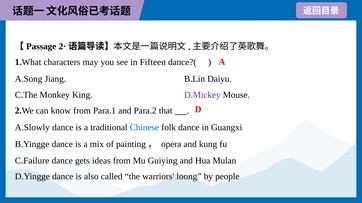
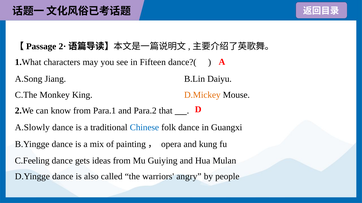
D.Mickey colour: purple -> orange (202, 95)
C.Failure: C.Failure -> C.Feeling (32, 161)
loong: loong -> angry (189, 177)
